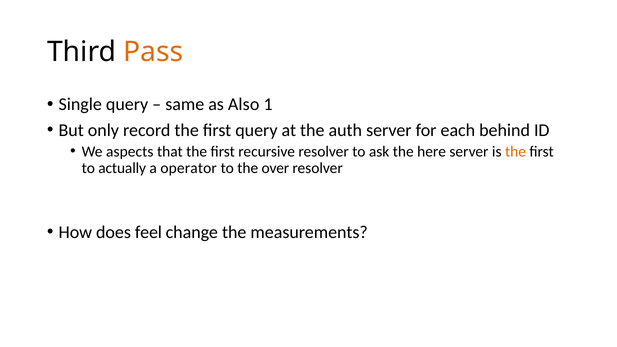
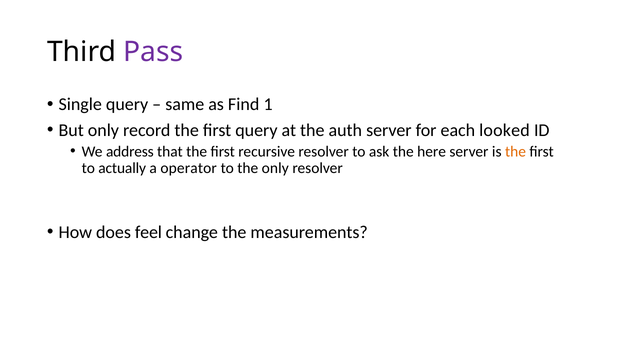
Pass colour: orange -> purple (153, 52)
Also: Also -> Find (244, 104)
behind: behind -> looked (504, 130)
aspects: aspects -> address (130, 151)
the over: over -> only (275, 168)
